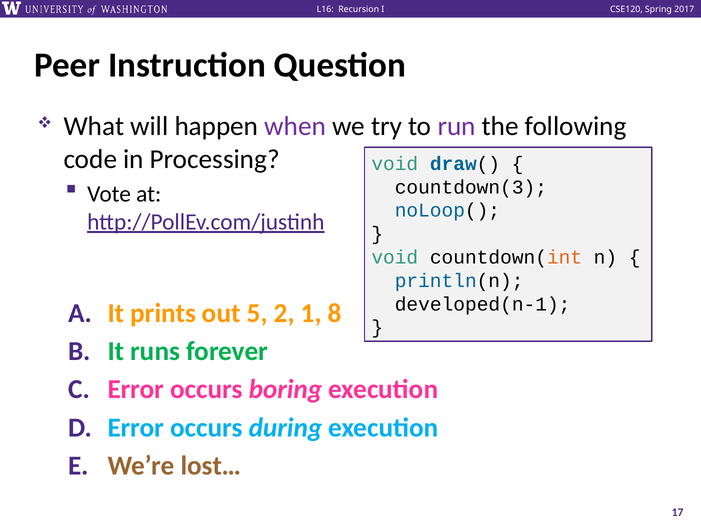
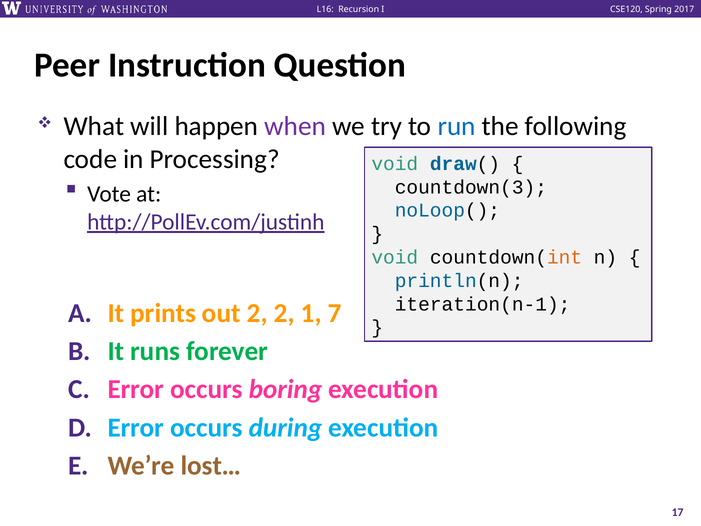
run colour: purple -> blue (457, 126)
developed(n-1: developed(n-1 -> iteration(n-1 (483, 304)
out 5: 5 -> 2 (257, 313)
8: 8 -> 7 (335, 313)
